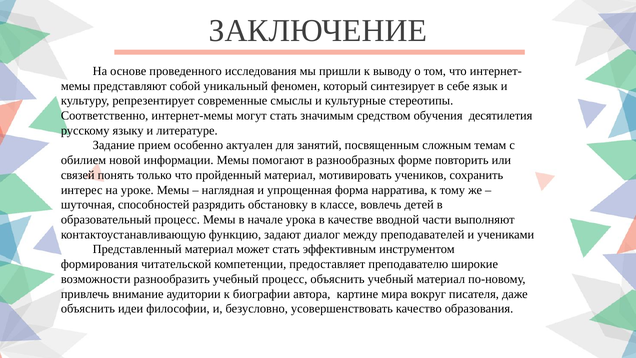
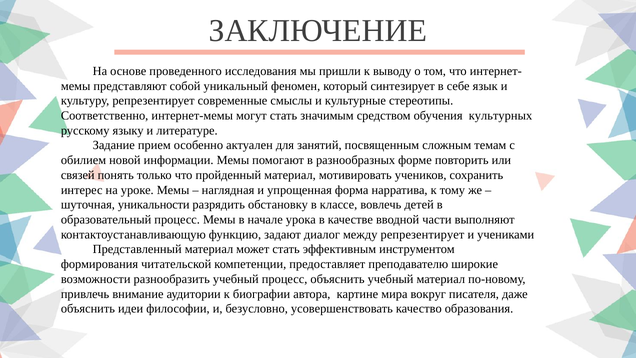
десятилетия: десятилетия -> культурных (500, 116)
способностей: способностей -> уникальности (154, 205)
между преподавателей: преподавателей -> репрезентирует (422, 234)
